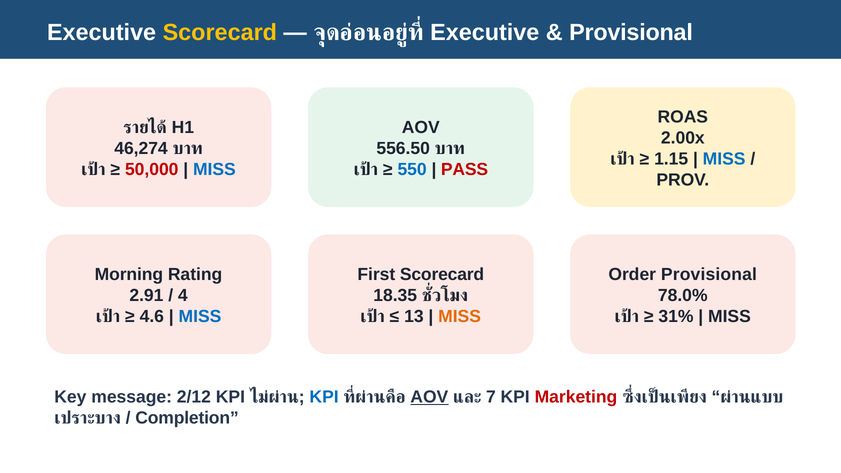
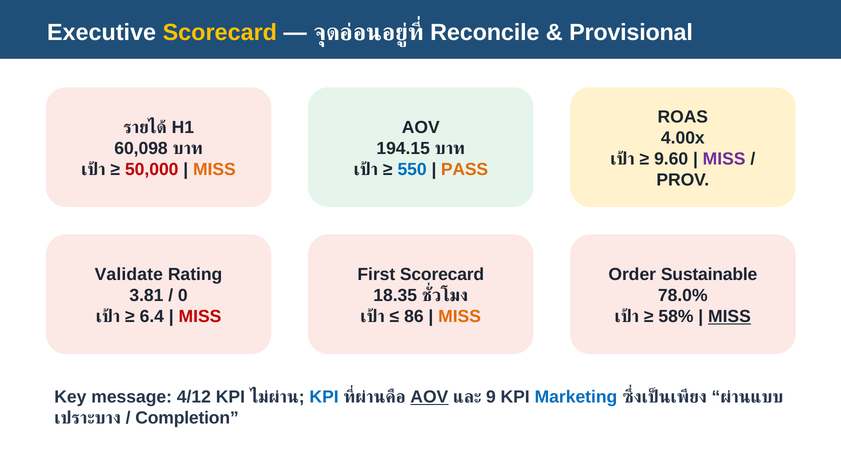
Executive: Executive -> Reconcile (485, 32)
2.00x: 2.00x -> 4.00x (683, 138)
46,274: 46,274 -> 60,098 (141, 148)
556.50: 556.50 -> 194.15 (403, 148)
1.15: 1.15 -> 9.60 (671, 159)
MISS colour: blue -> purple (724, 159)
MISS colour: blue -> orange (214, 169)
PASS colour: red -> orange (464, 169)
Morning: Morning -> Validate (129, 274)
Order Provisional: Provisional -> Sustainable (709, 274)
2.91: 2.91 -> 3.81 (146, 295)
4: 4 -> 0 (183, 295)
4.6: 4.6 -> 6.4 (152, 317)
MISS colour: blue -> red (200, 317)
13: 13 -> 86 (414, 317)
31%: 31% -> 58% (676, 317)
MISS underline: none -> present (729, 317)
7: 7 -> 9 (491, 397)
Marketing colour: red -> blue (576, 397)
2/12: 2/12 -> 4/12 (194, 397)
